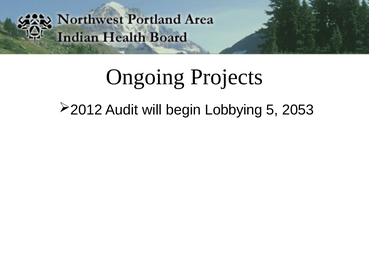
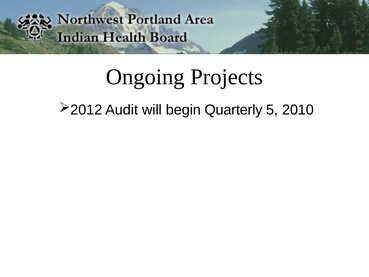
Lobbying: Lobbying -> Quarterly (234, 110)
2053: 2053 -> 2010 (298, 110)
